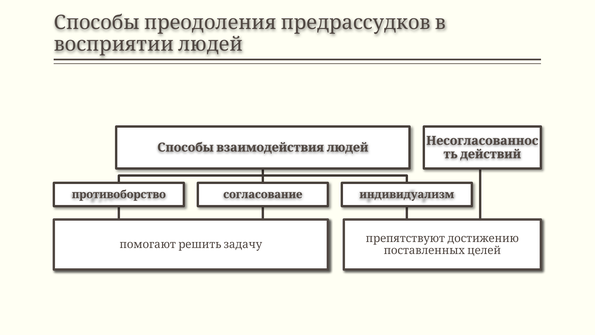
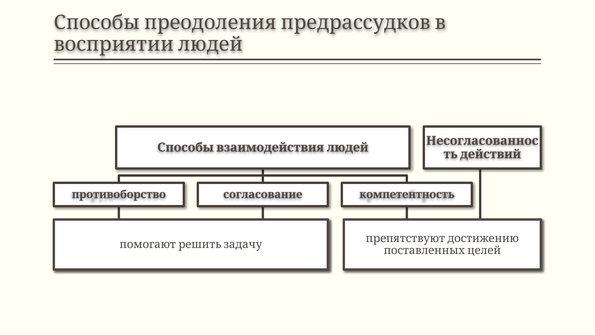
индивидуализм: индивидуализм -> компетентность (407, 194)
